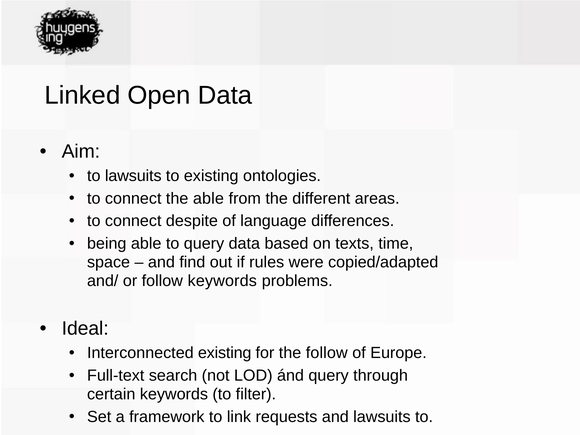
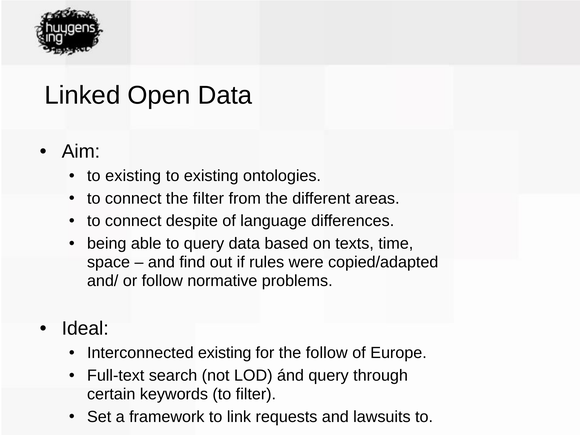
lawsuits: lawsuits -> existing (133, 176)
the able: able -> filter (208, 198)
follow keywords: keywords -> normative (222, 281)
